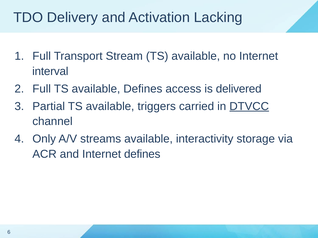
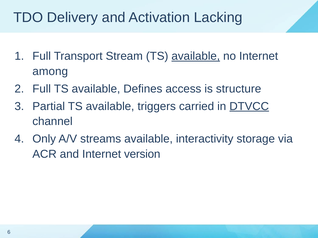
available underline: none -> present (196, 56)
interval: interval -> among (50, 72)
delivered: delivered -> structure (239, 89)
Internet defines: defines -> version (142, 154)
